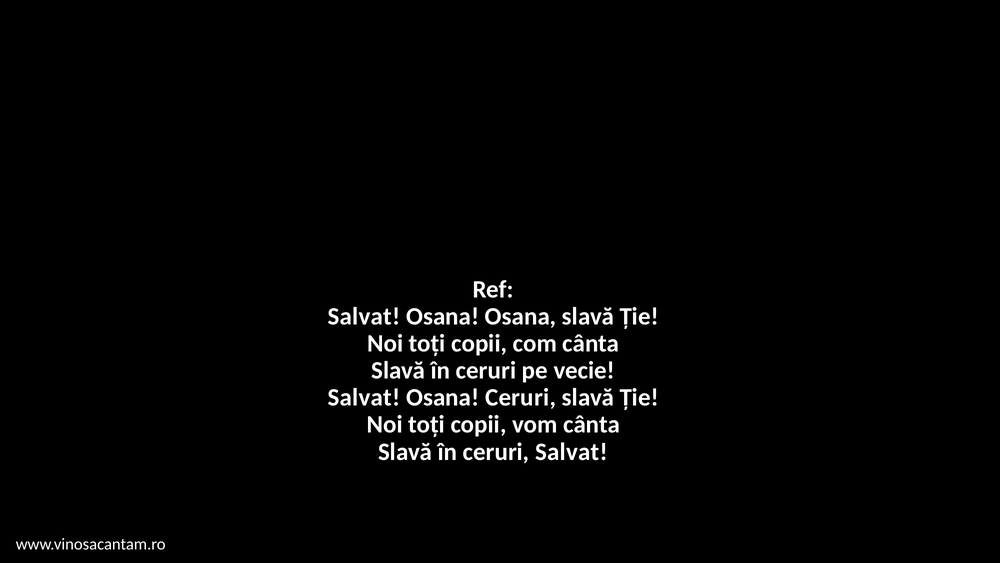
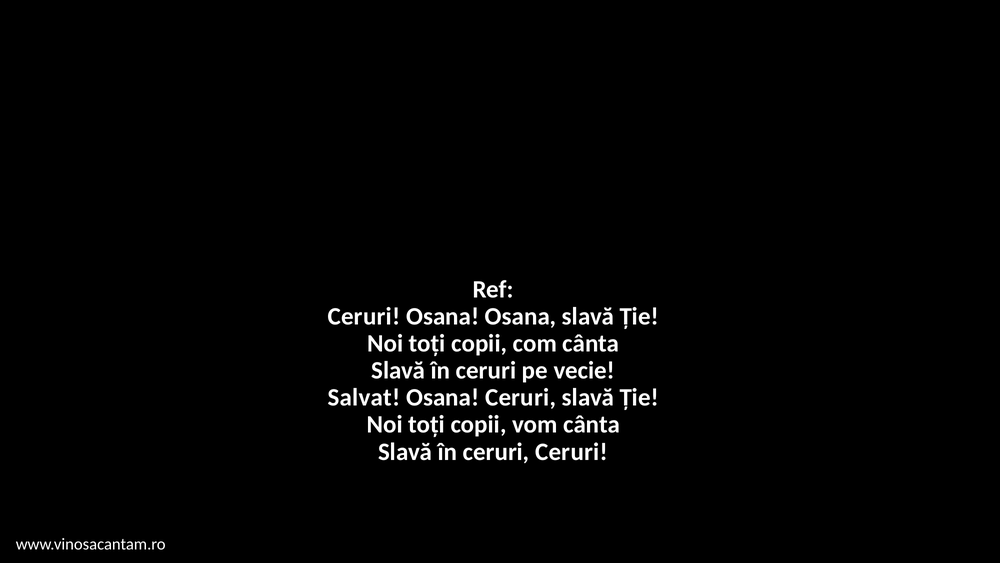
Salvat: Salvat -> Ceruri (364, 316)
ceruri Salvat: Salvat -> Ceruri (572, 451)
